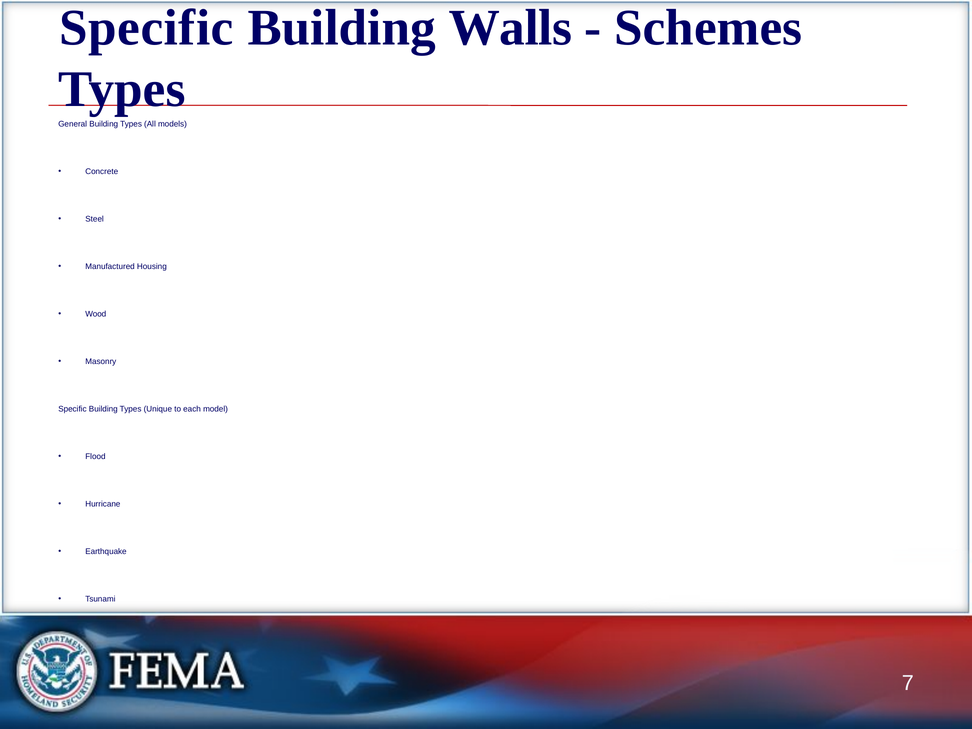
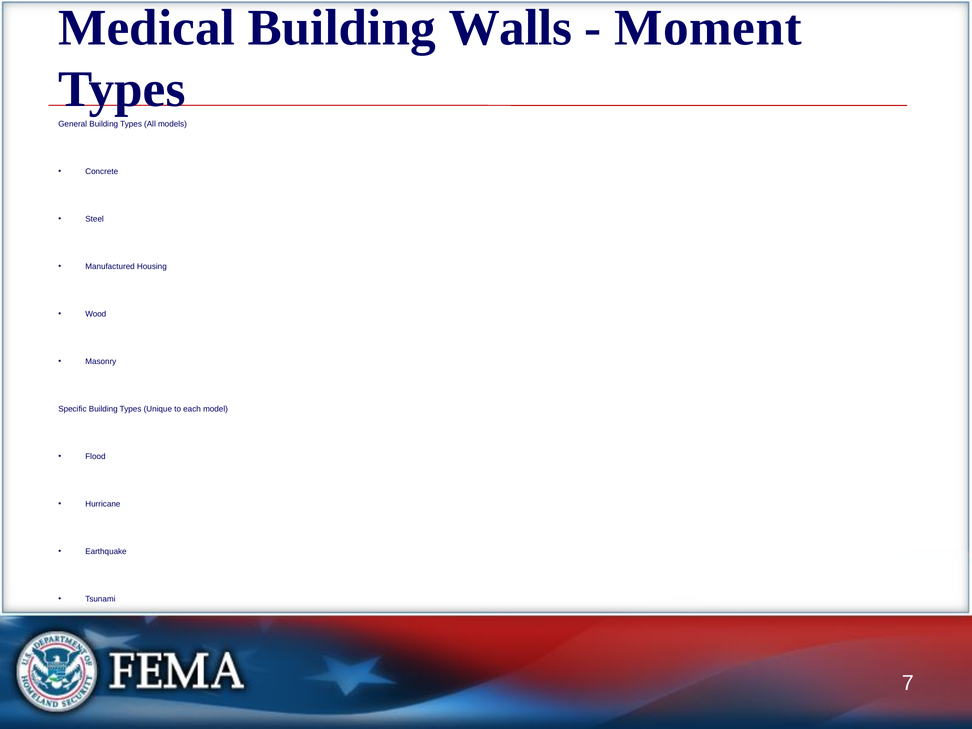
Specific: Specific -> Medical (147, 28)
Schemes: Schemes -> Moment (708, 28)
